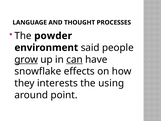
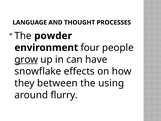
said: said -> four (90, 48)
can underline: present -> none (74, 59)
interests: interests -> between (57, 83)
point: point -> flurry (64, 95)
